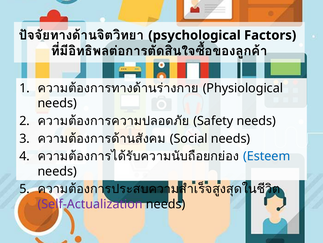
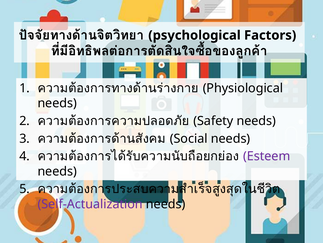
Esteem colour: blue -> purple (267, 156)
